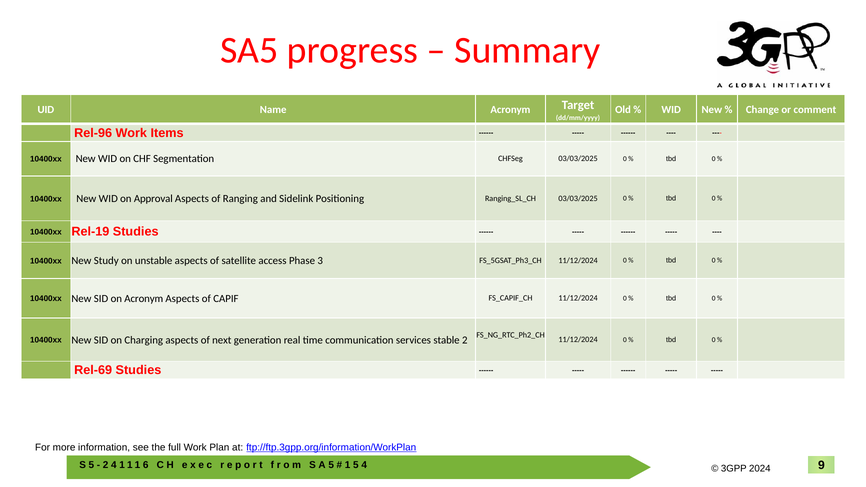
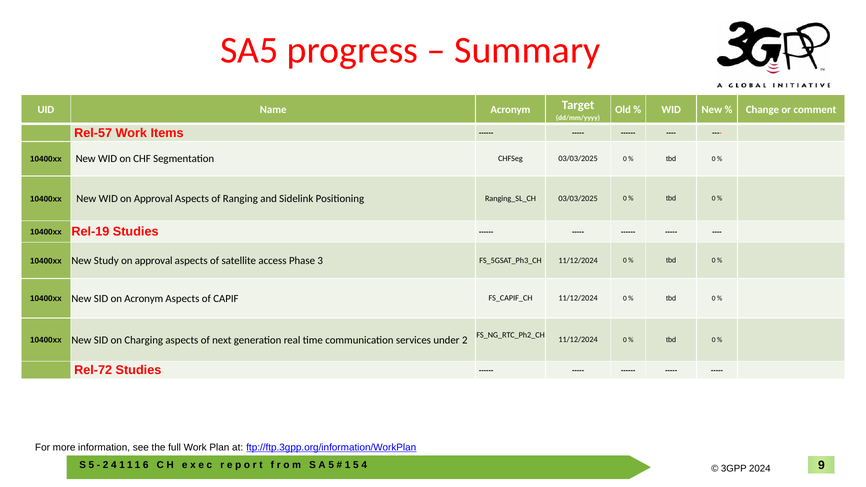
Rel-96: Rel-96 -> Rel-57 (93, 133)
Study on unstable: unstable -> approval (154, 261)
stable: stable -> under (446, 340)
Rel-69: Rel-69 -> Rel-72 (93, 370)
